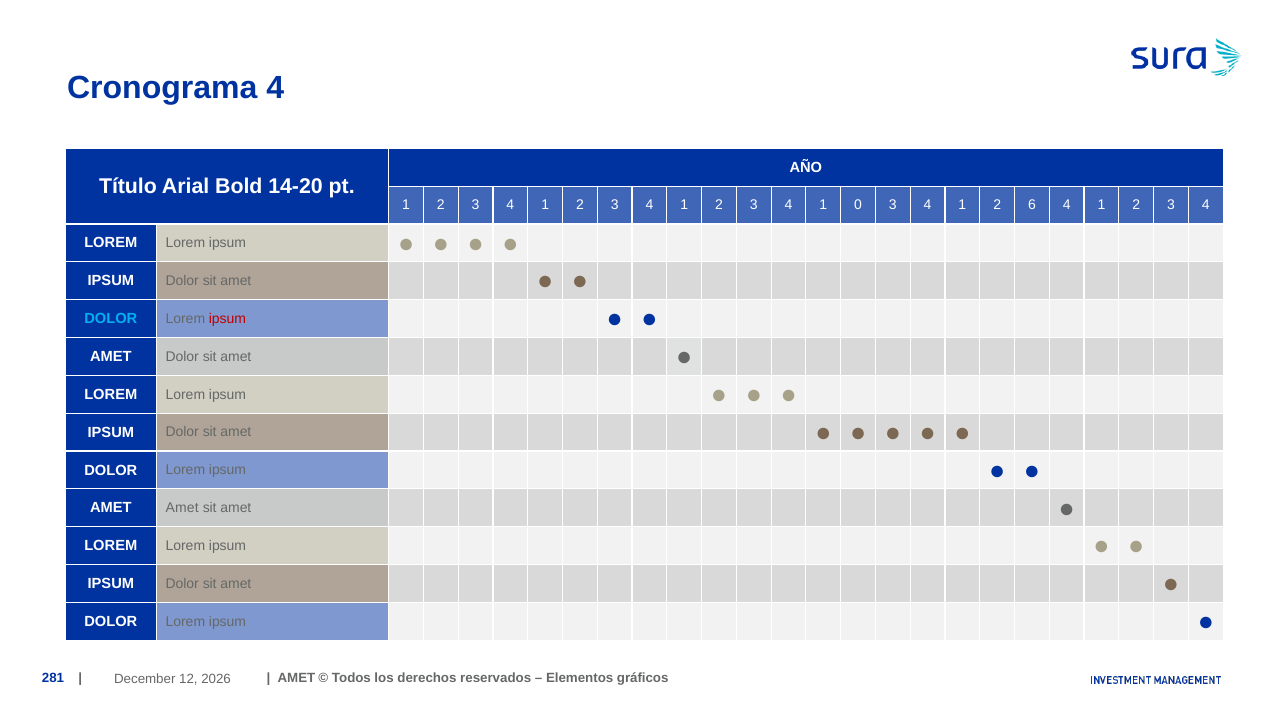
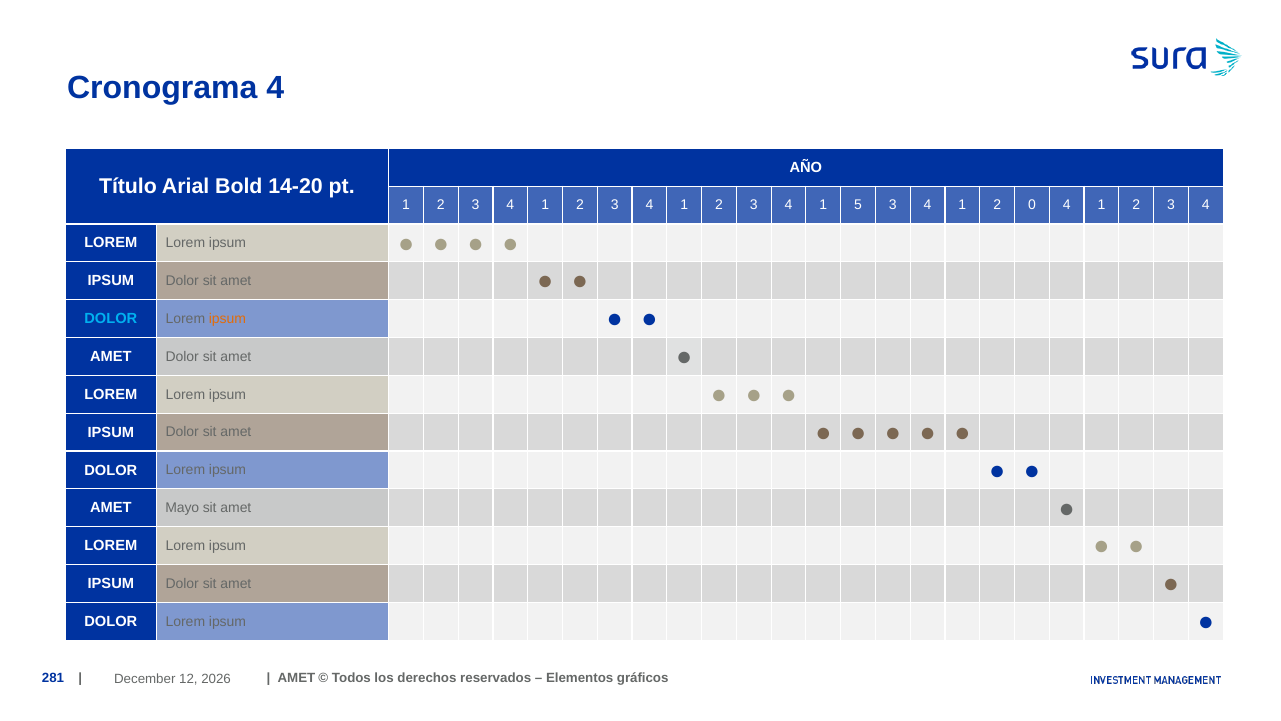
0: 0 -> 5 (858, 205)
6: 6 -> 0 (1032, 205)
ipsum colour: red -> orange (227, 319)
AMET Amet: Amet -> Mayo (182, 508)
